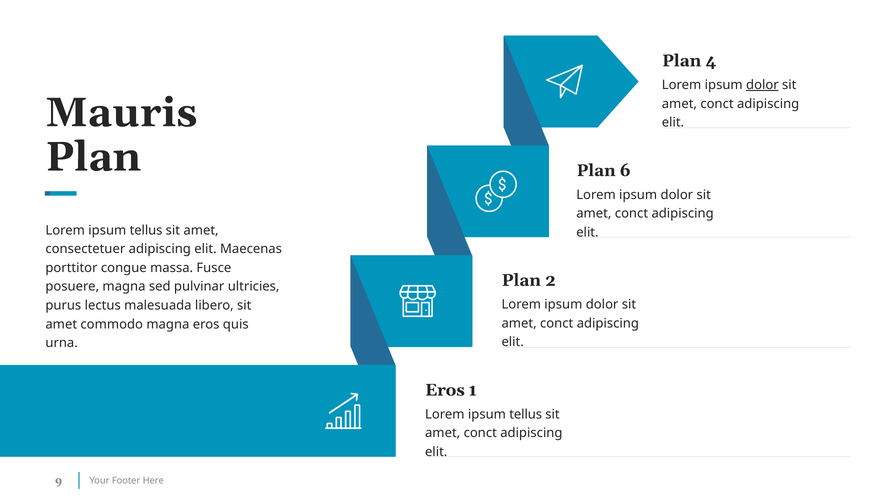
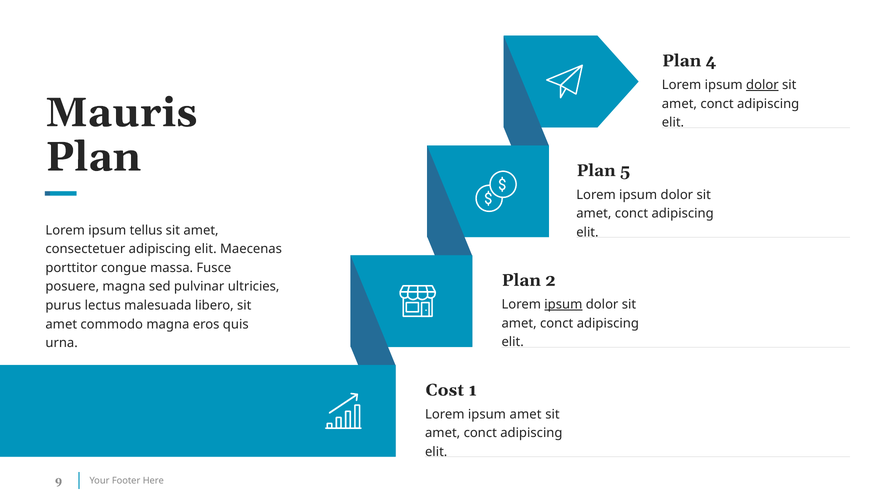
6: 6 -> 5 (625, 170)
ipsum underline: none -> present (563, 304)
Eros: Eros -> Cost (445, 390)
tellus: tellus -> amet (526, 414)
